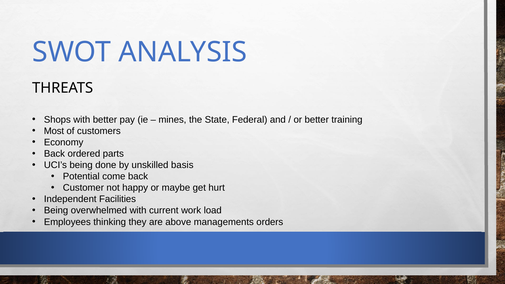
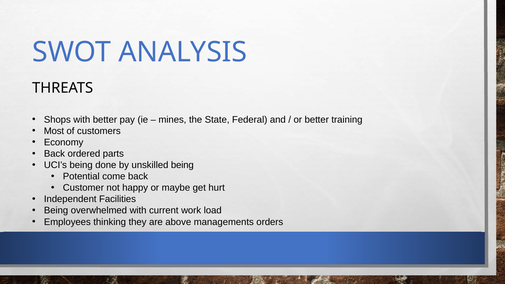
unskilled basis: basis -> being (182, 165)
